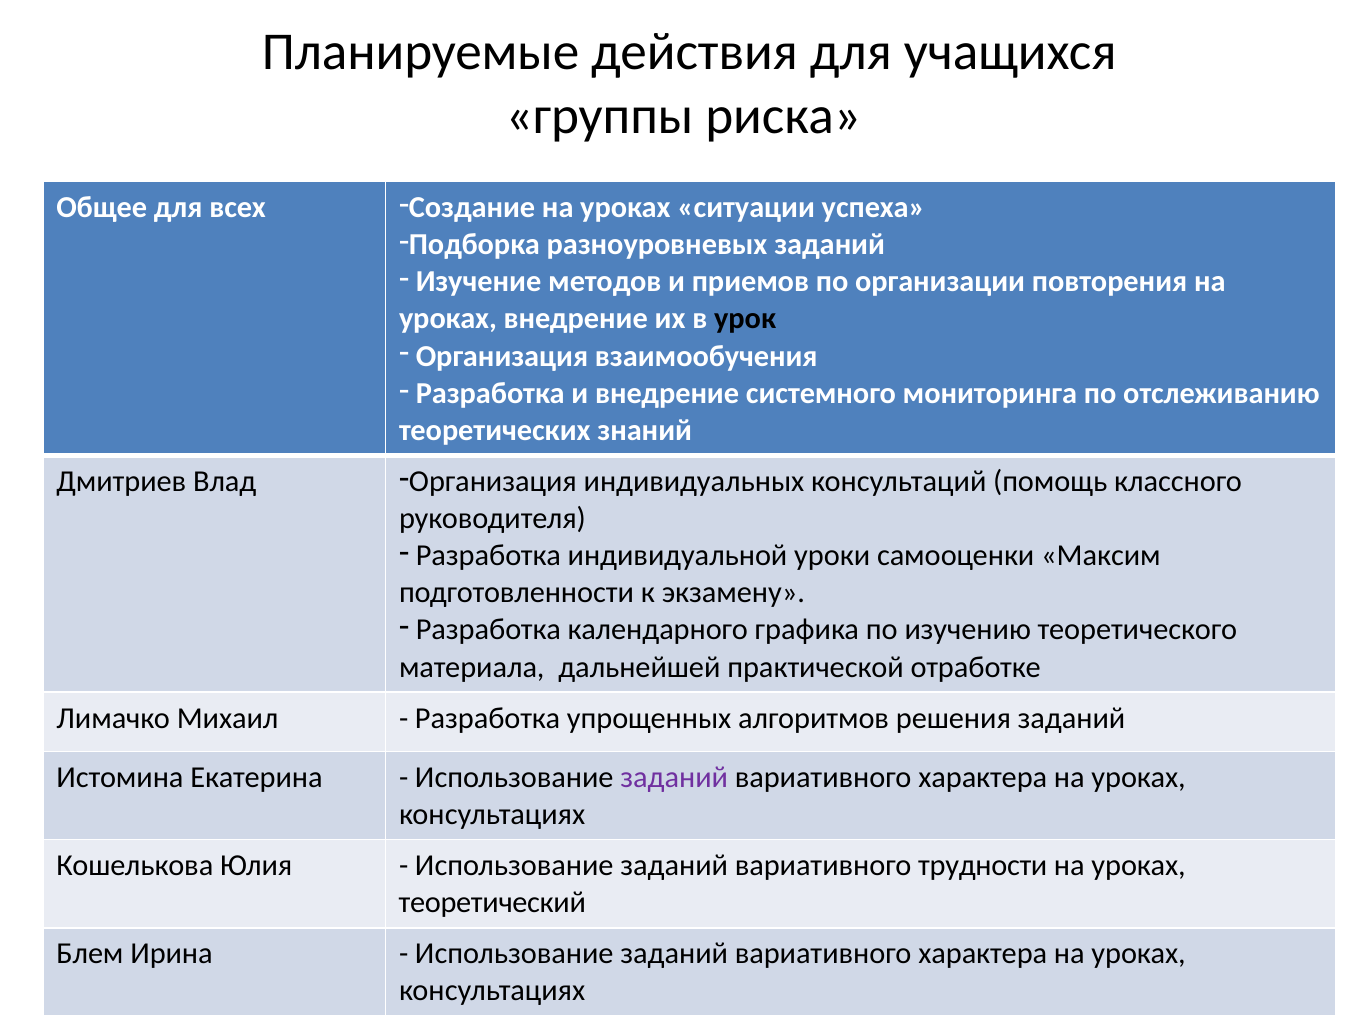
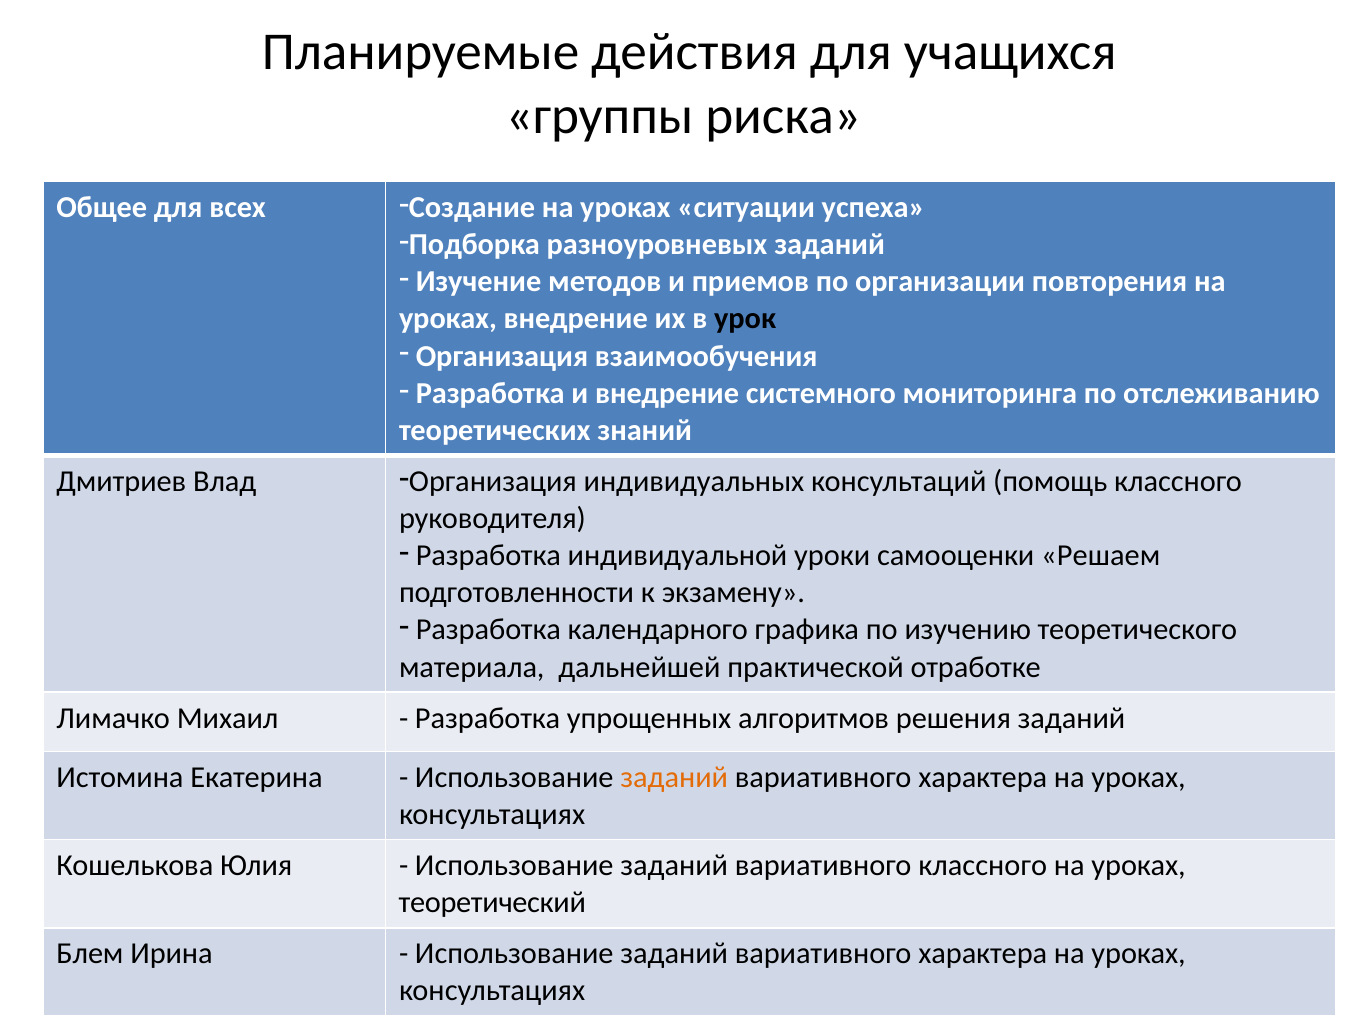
Максим: Максим -> Решаем (1101, 556)
заданий colour: purple -> orange (674, 777)
вариативного трудности: трудности -> классного (983, 865)
